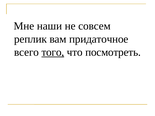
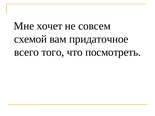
наши: наши -> хочет (50, 26)
реплик: реплик -> схемой (31, 39)
того underline: present -> none (53, 52)
